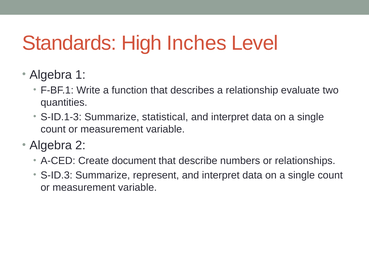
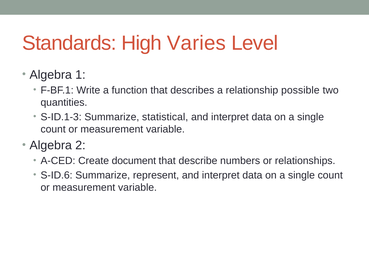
Inches: Inches -> Varies (196, 43)
evaluate: evaluate -> possible (300, 90)
S-ID.3: S-ID.3 -> S-ID.6 (57, 175)
